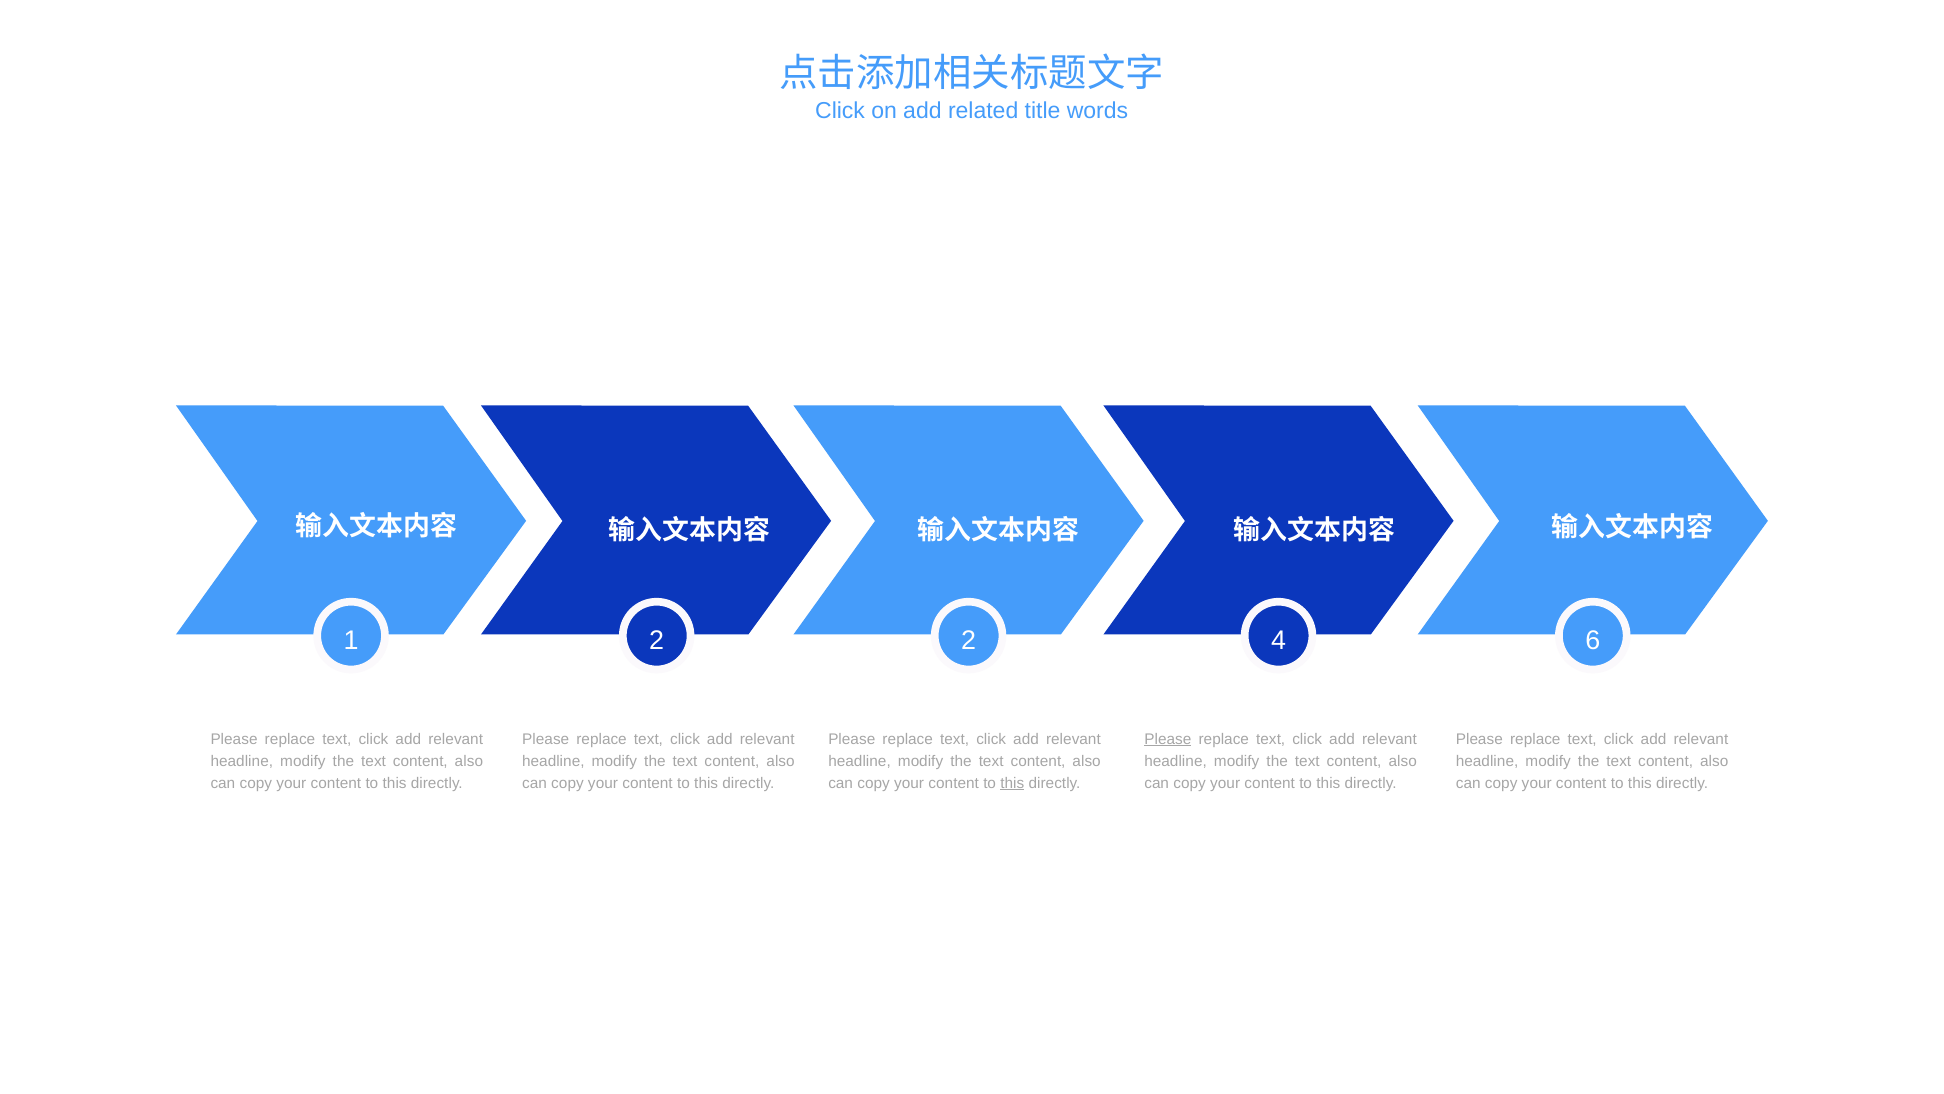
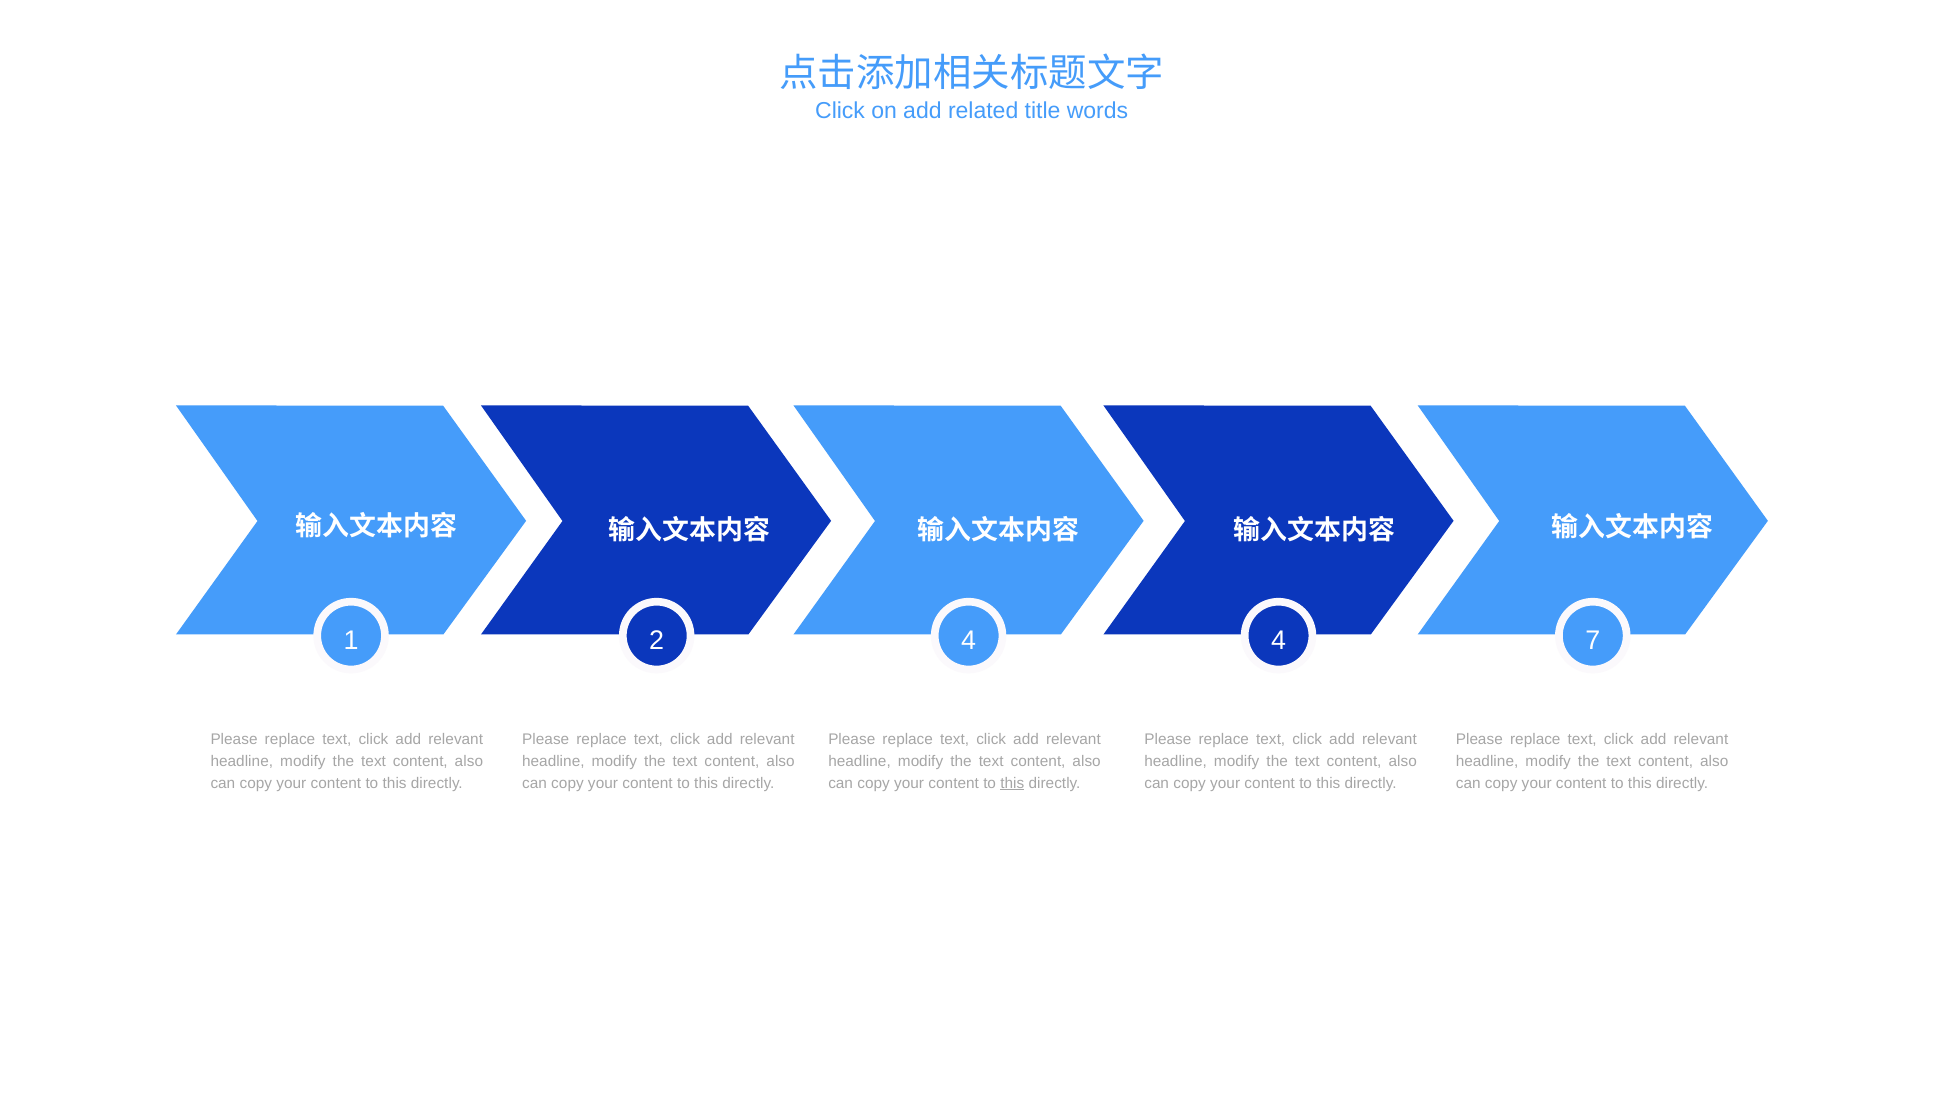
2 2: 2 -> 4 (969, 640)
6: 6 -> 7 (1593, 640)
Please underline: present -> none (1168, 739)
